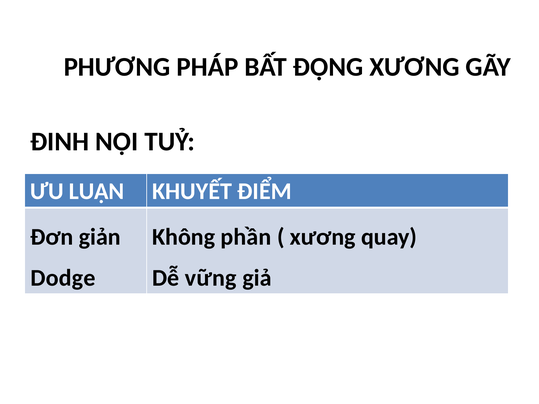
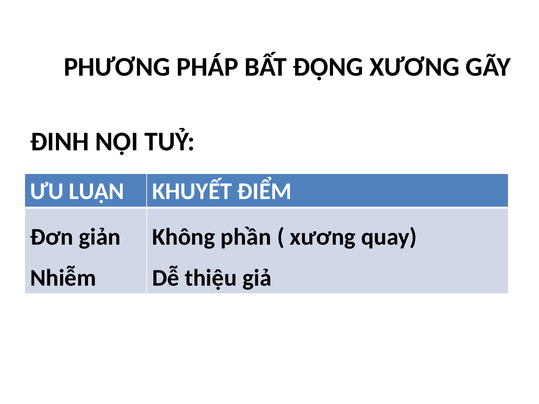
Dodge: Dodge -> Nhiễm (63, 278)
vững: vững -> thiệu (211, 278)
